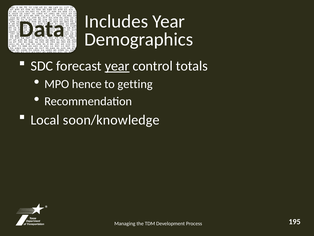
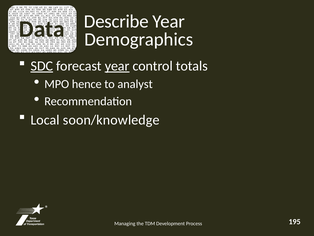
Includes: Includes -> Describe (116, 21)
SDC underline: none -> present (42, 66)
getting: getting -> analyst (135, 84)
